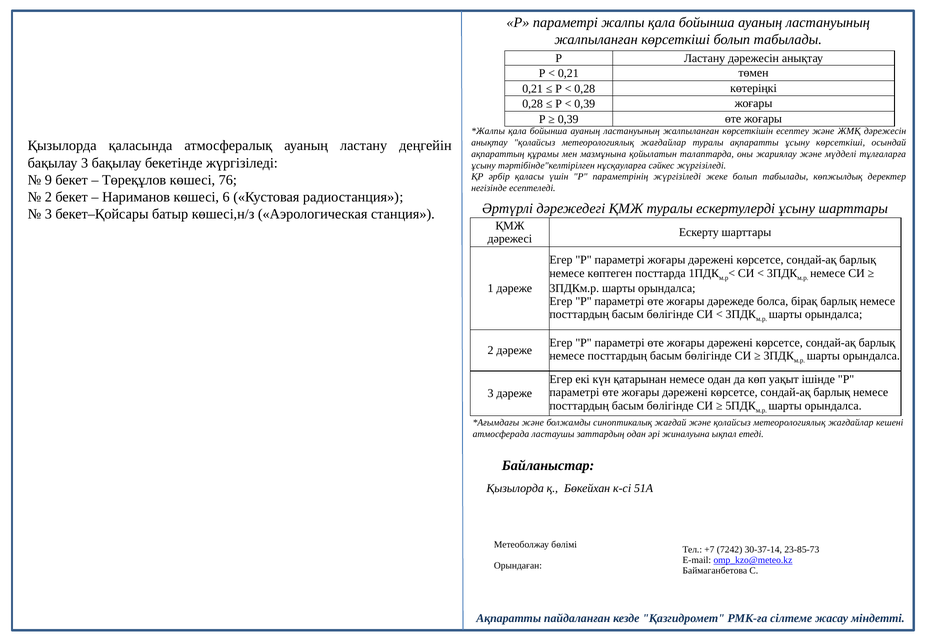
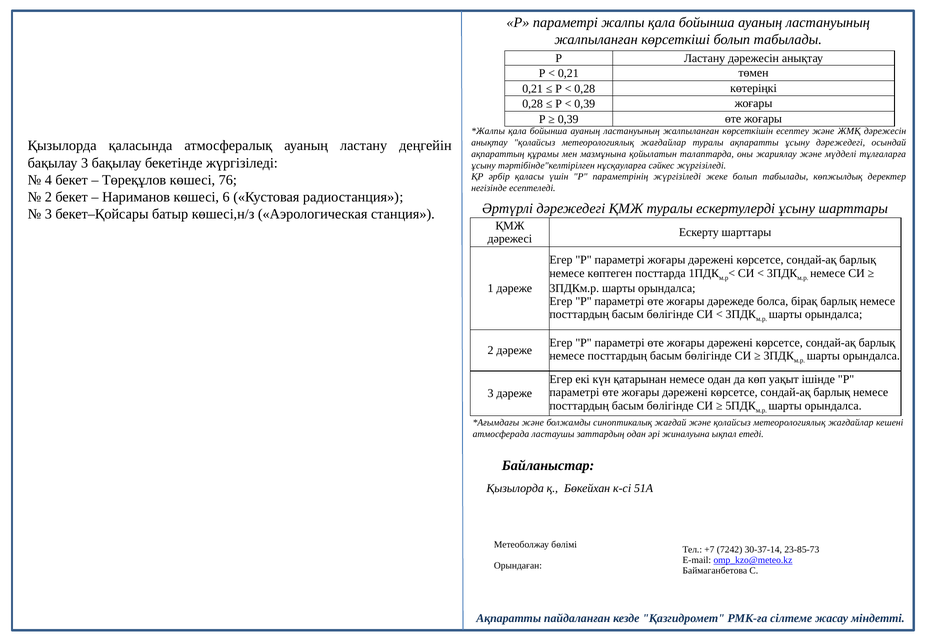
ұсыну көрсеткіші: көрсеткіші -> дәрежедегі (841, 143)
9: 9 -> 4 (48, 180)
